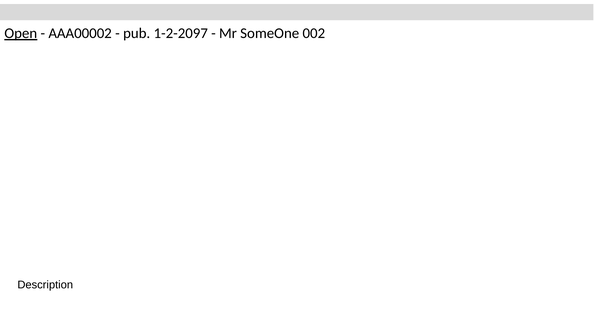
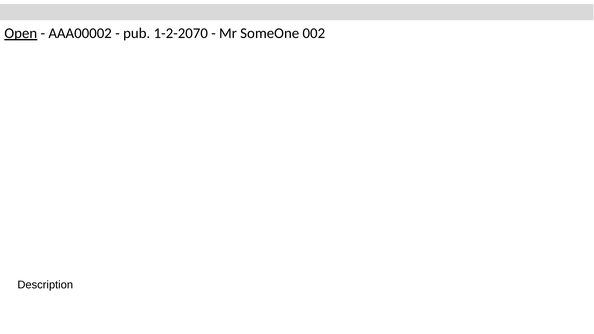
1-2-2097: 1-2-2097 -> 1-2-2070 (181, 33)
